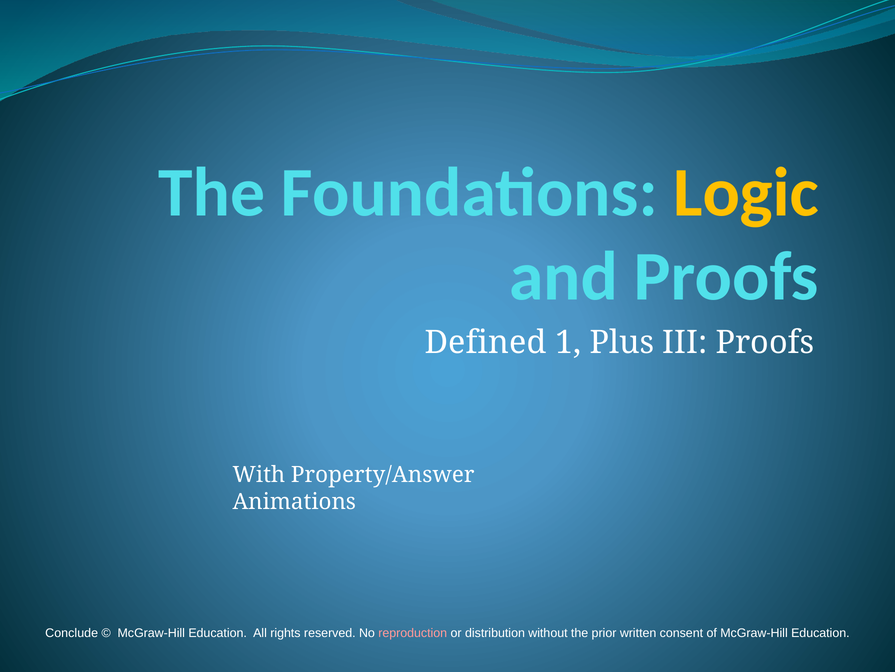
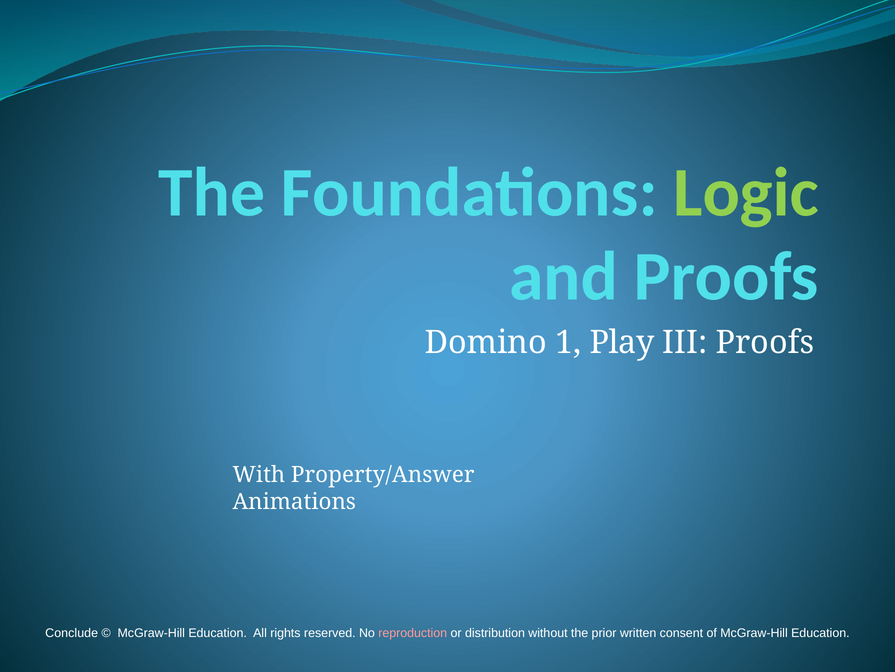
Logic colour: yellow -> light green (746, 193)
Defined: Defined -> Domino (486, 342)
Plus: Plus -> Play (622, 342)
